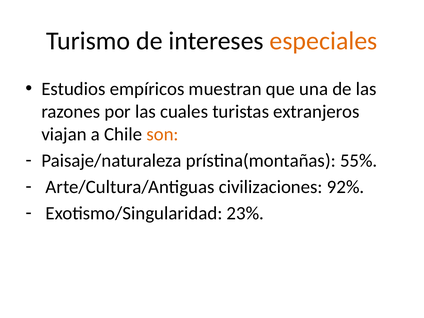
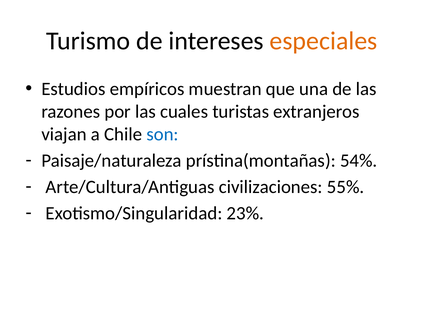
son colour: orange -> blue (163, 134)
55%: 55% -> 54% (359, 161)
92%: 92% -> 55% (346, 187)
